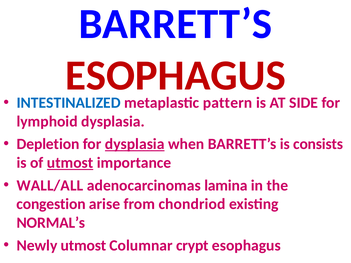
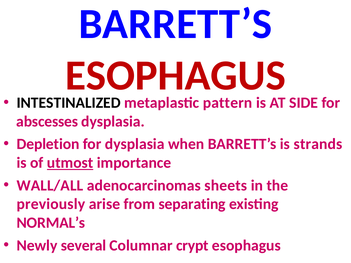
INTESTINALIZED colour: blue -> black (69, 103)
lymphoid: lymphoid -> abscesses (47, 122)
dysplasia underline: present -> none (135, 144)
consists: consists -> strands (318, 144)
lamina: lamina -> sheets (226, 186)
congestion: congestion -> previously (51, 204)
chondriod: chondriod -> separating (192, 204)
Newly utmost: utmost -> several (84, 246)
